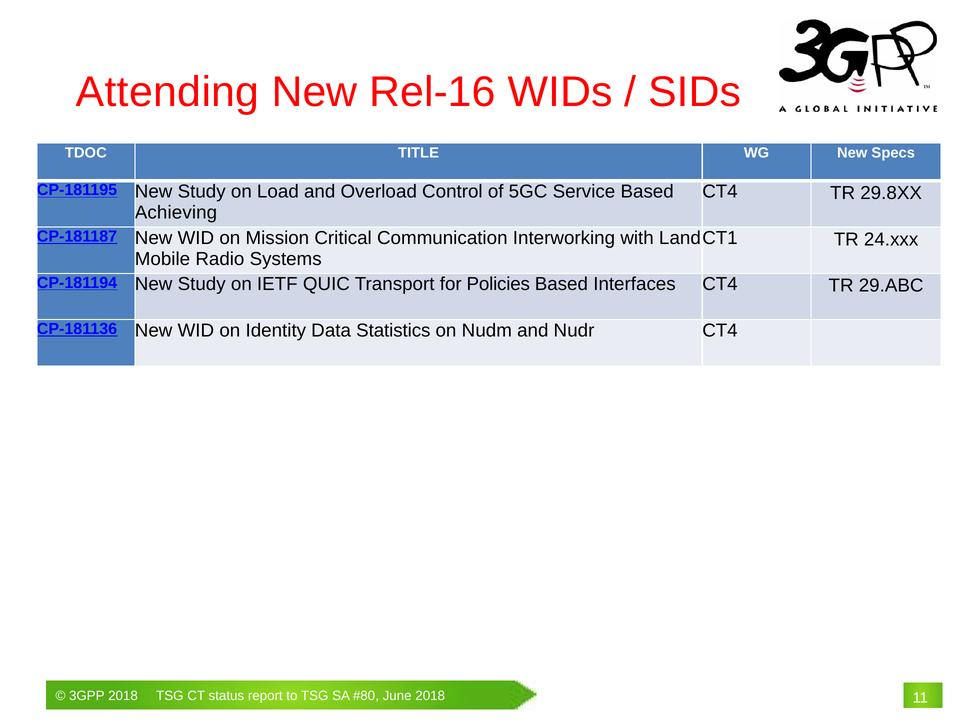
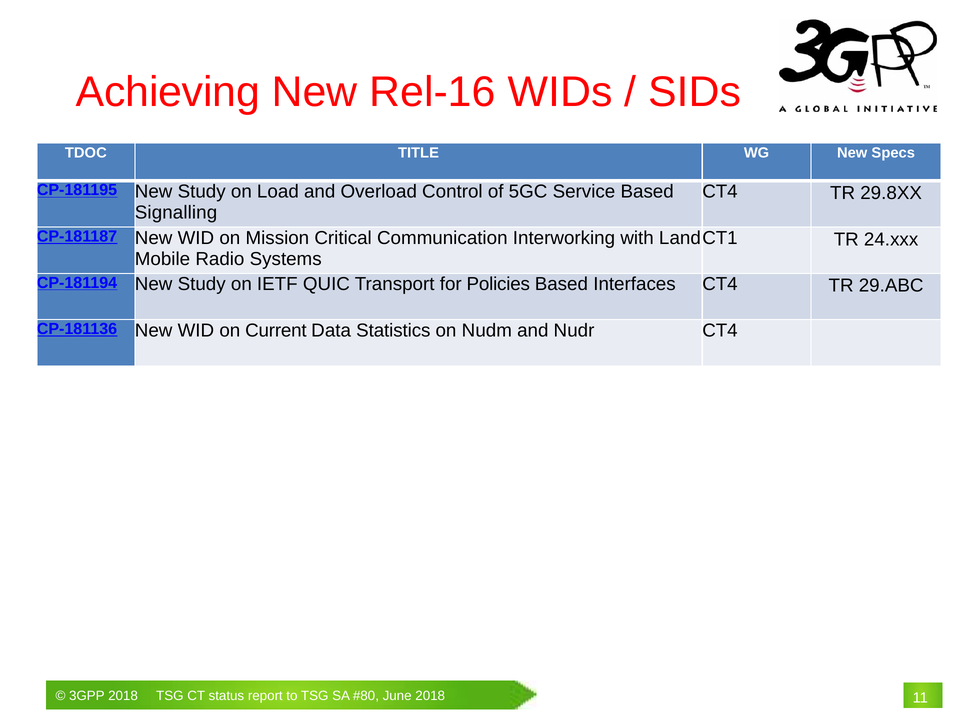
Attending: Attending -> Achieving (168, 92)
Achieving: Achieving -> Signalling (176, 213)
Identity: Identity -> Current (276, 331)
